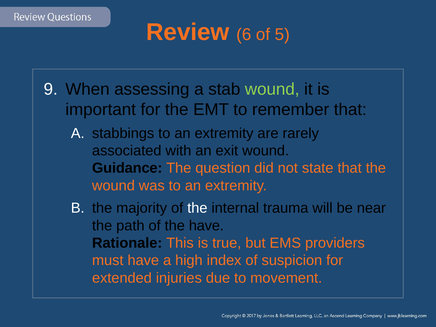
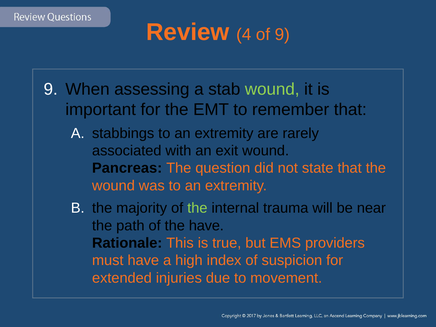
6: 6 -> 4 (244, 35)
of 5: 5 -> 9 (282, 35)
Guidance: Guidance -> Pancreas (127, 168)
the colour: white -> light green (197, 208)
